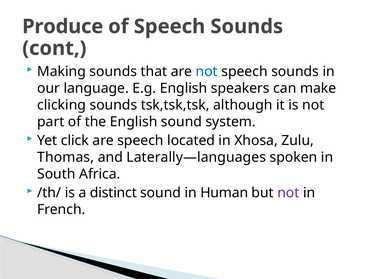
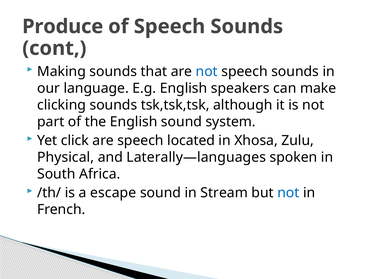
Thomas: Thomas -> Physical (66, 157)
distinct: distinct -> escape (113, 193)
Human: Human -> Stream (224, 193)
not colour: purple -> blue (288, 193)
